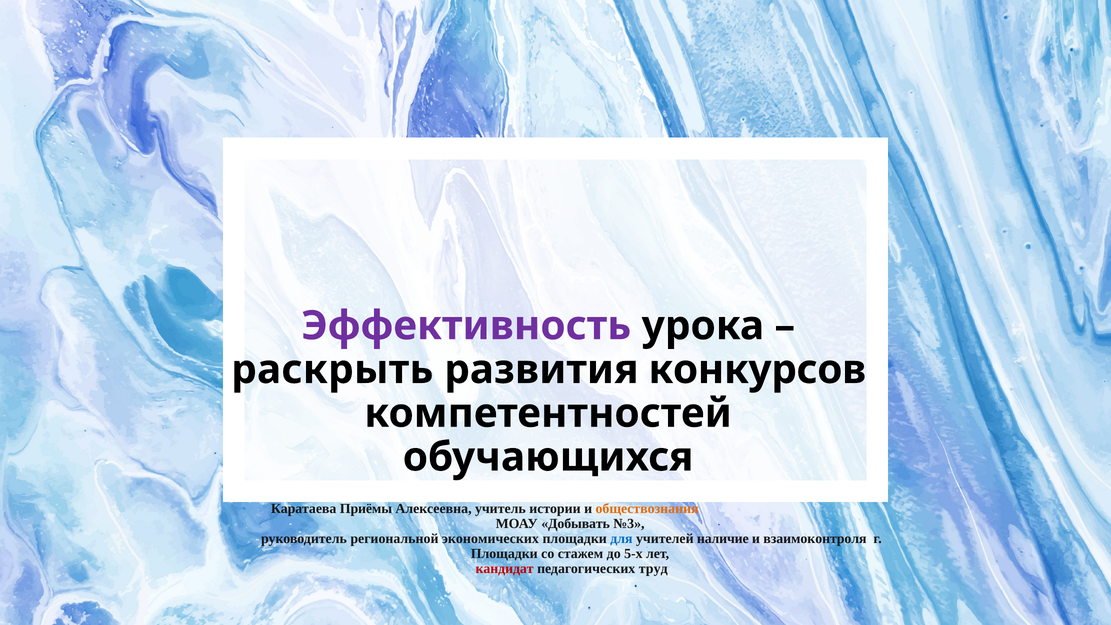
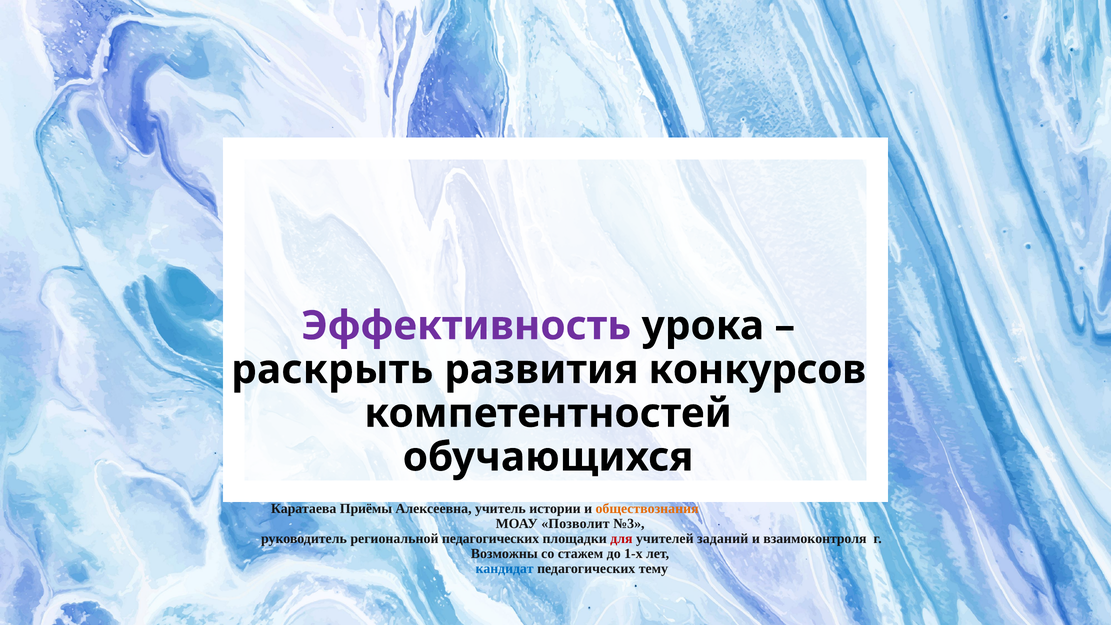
Добывать: Добывать -> Позволит (575, 524)
региональной экономических: экономических -> педагогических (490, 539)
для colour: blue -> red (621, 539)
наличие: наличие -> заданий (723, 539)
Площадки: Площадки -> Возможны (504, 554)
5-х: 5-х -> 1-х (633, 554)
кандидат colour: red -> blue (505, 569)
труд: труд -> тему (653, 569)
